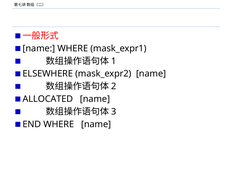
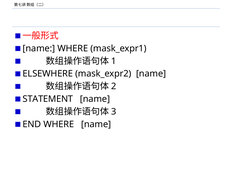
ALLOCATED: ALLOCATED -> STATEMENT (48, 99)
